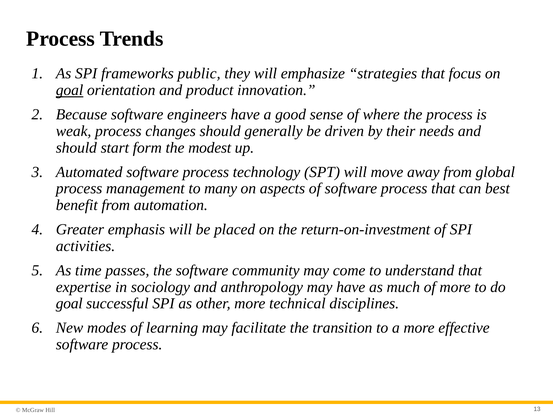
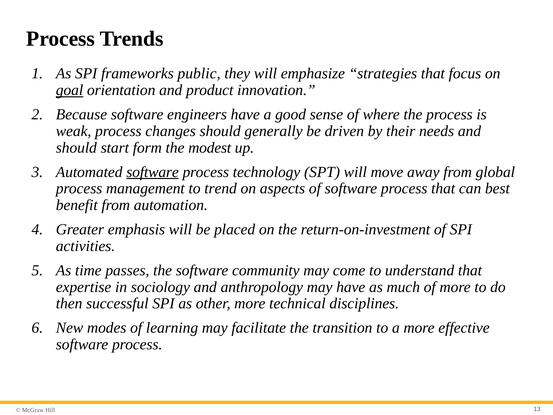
software underline: none -> present (153, 172)
many: many -> trend (221, 188)
goal: goal -> then (69, 303)
